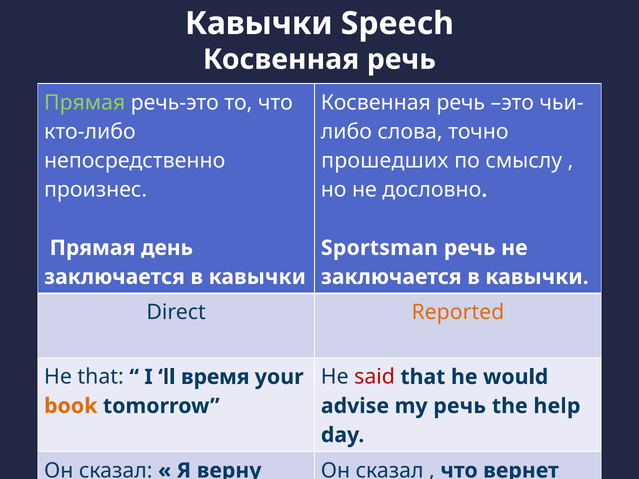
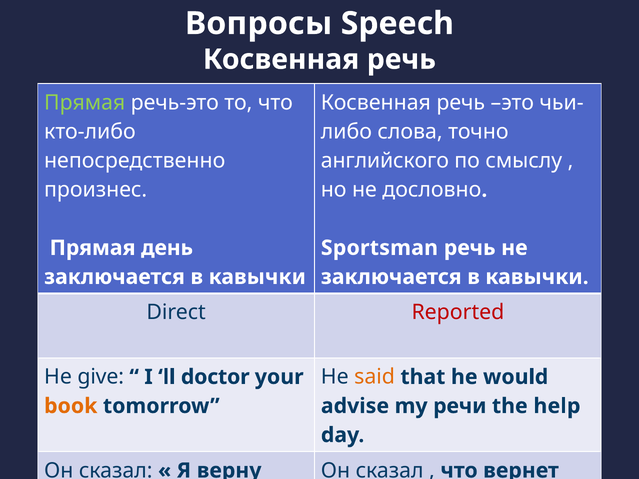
Кавычки: Кавычки -> Вопросы (259, 23)
прошедших: прошедших -> английского (385, 161)
Reported colour: orange -> red (458, 313)
He that: that -> give (101, 377)
время: время -> doctor (215, 377)
said colour: red -> orange (375, 377)
my речь: речь -> речи (460, 406)
